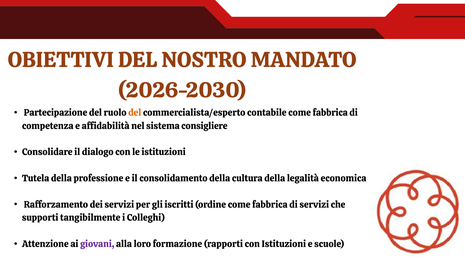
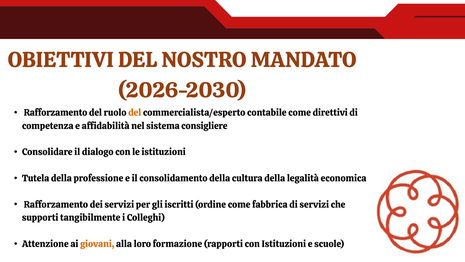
Partecipazione: Partecipazione -> Rafforzamento (56, 113)
contabile come fabbrica: fabbrica -> direttivi (330, 113)
giovani colour: purple -> orange (97, 244)
